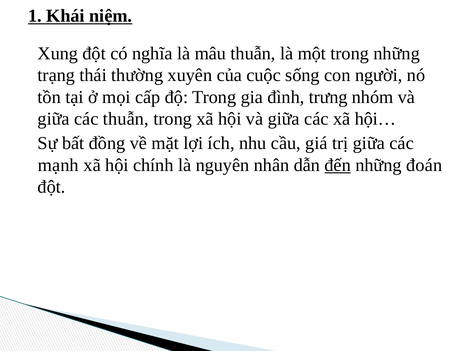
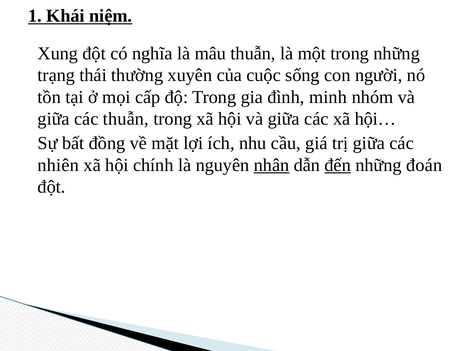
trưng: trưng -> minh (328, 97)
mạnh: mạnh -> nhiên (58, 165)
nhân underline: none -> present (272, 165)
